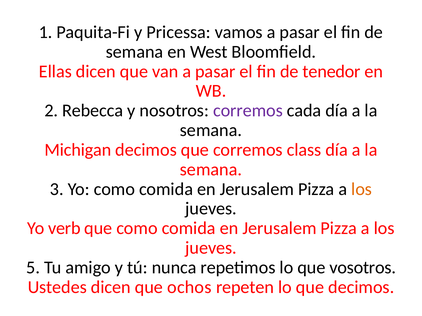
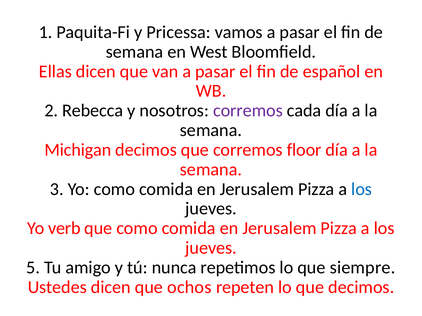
tenedor: tenedor -> español (332, 72)
class: class -> floor (304, 150)
los colour: orange -> blue (362, 189)
vosotros: vosotros -> siempre (363, 268)
